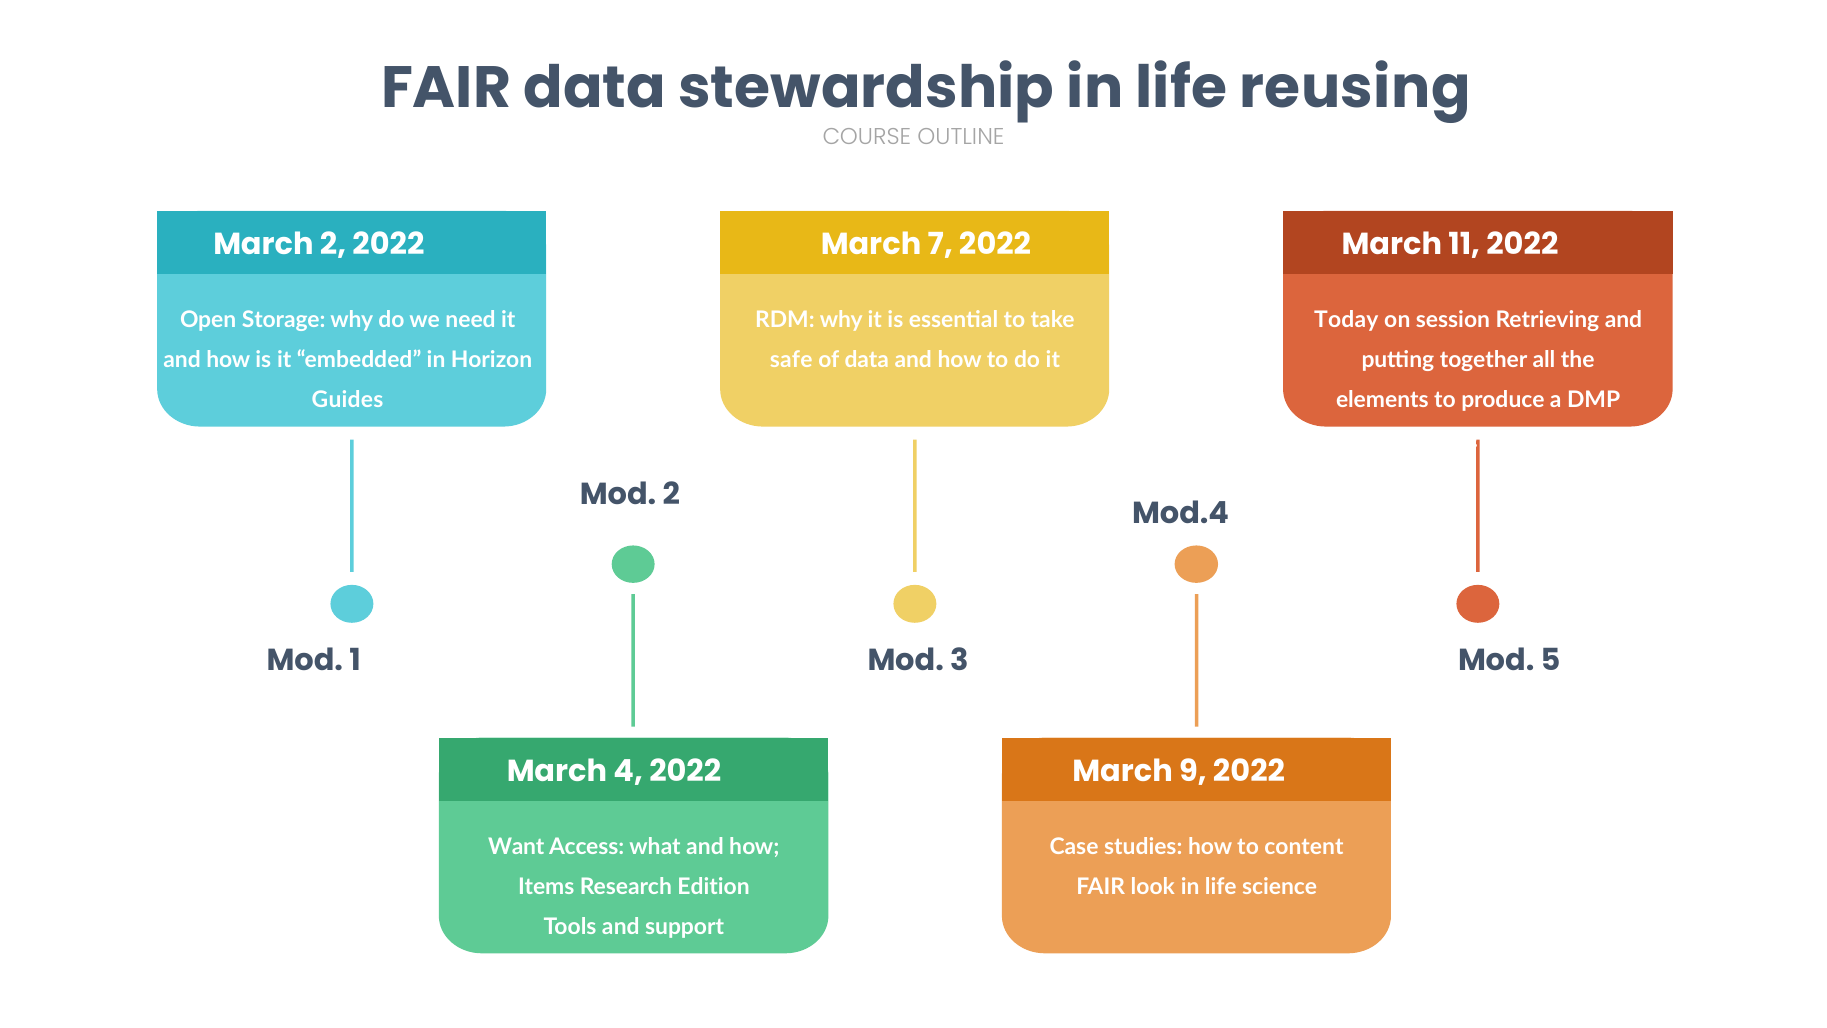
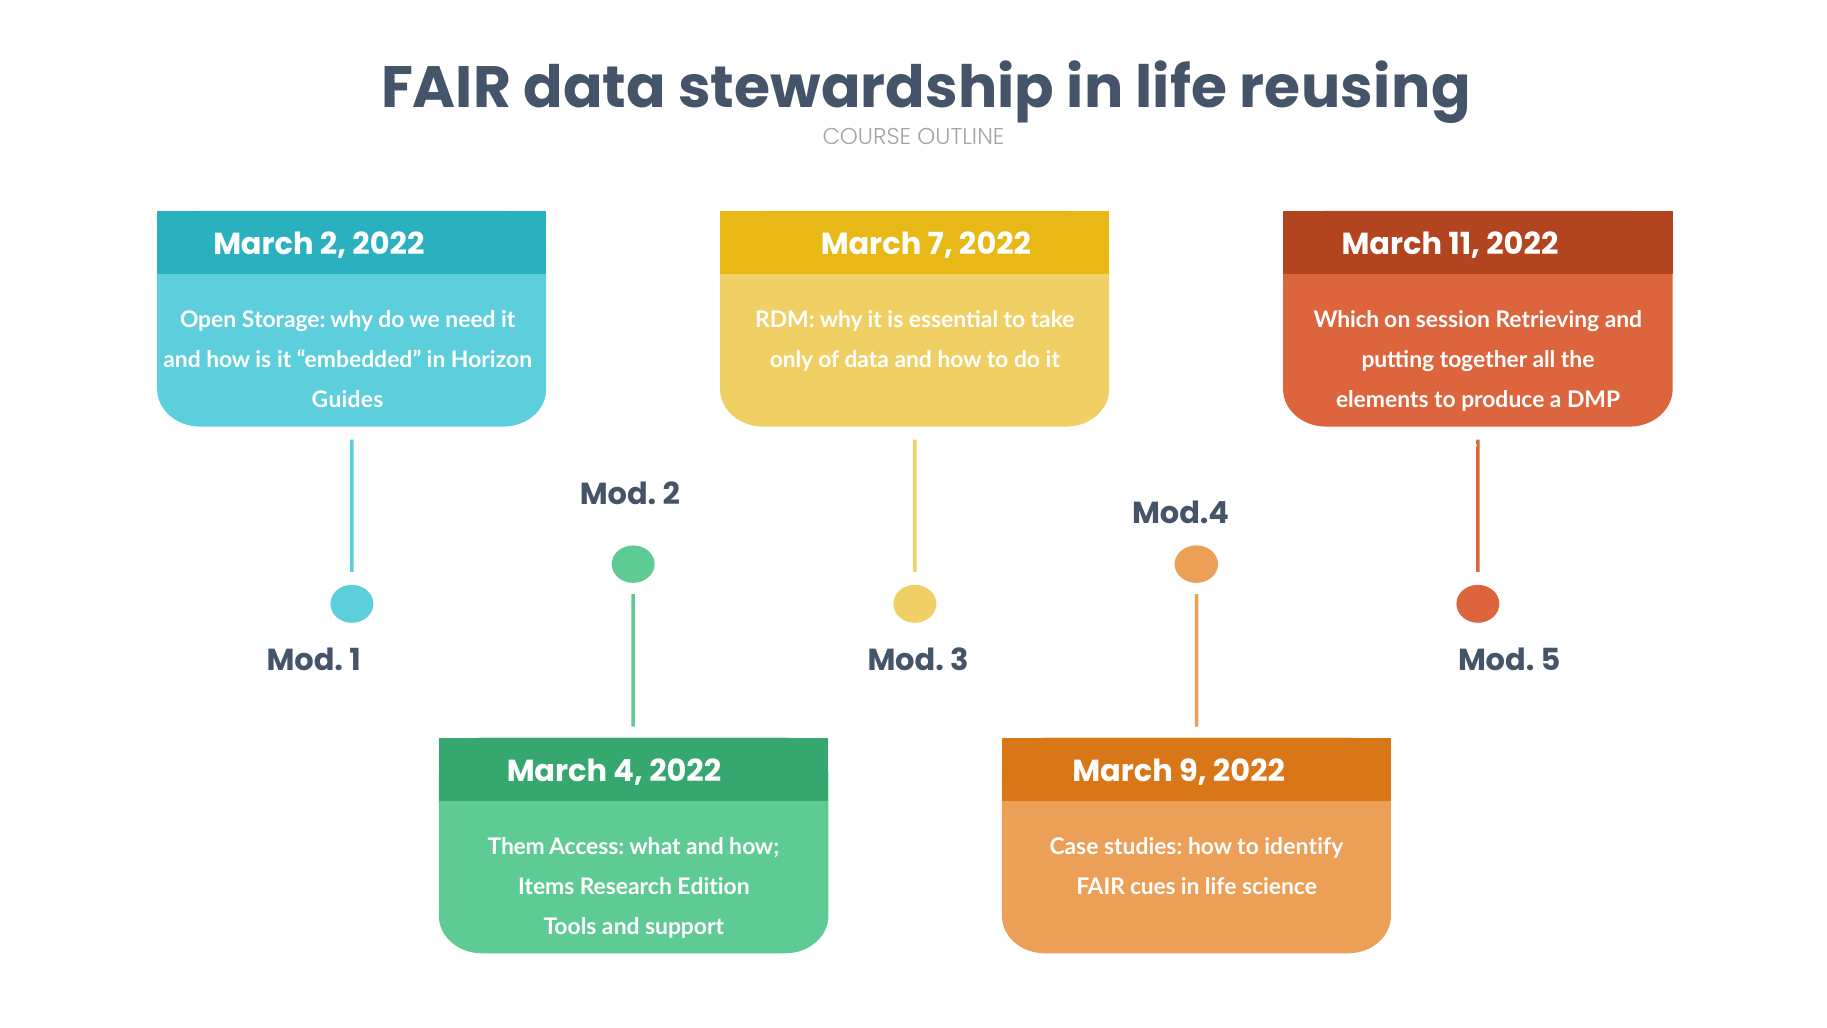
Today: Today -> Which (1346, 320)
safe: safe -> only (791, 359)
content: content -> identify (1304, 847)
Want: Want -> Them (516, 847)
look: look -> cues (1153, 886)
